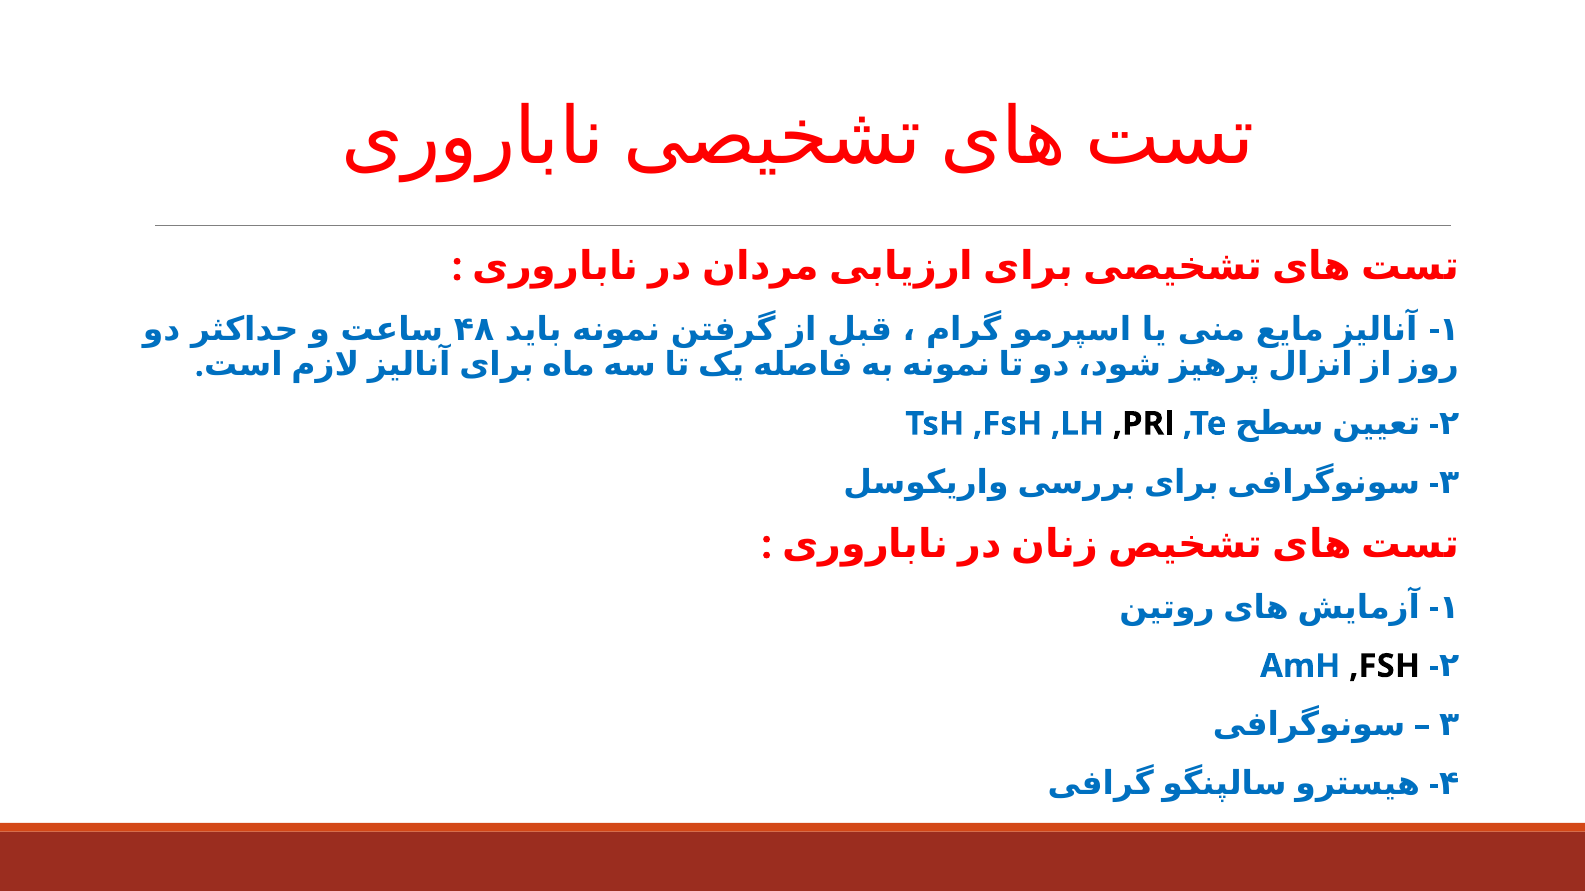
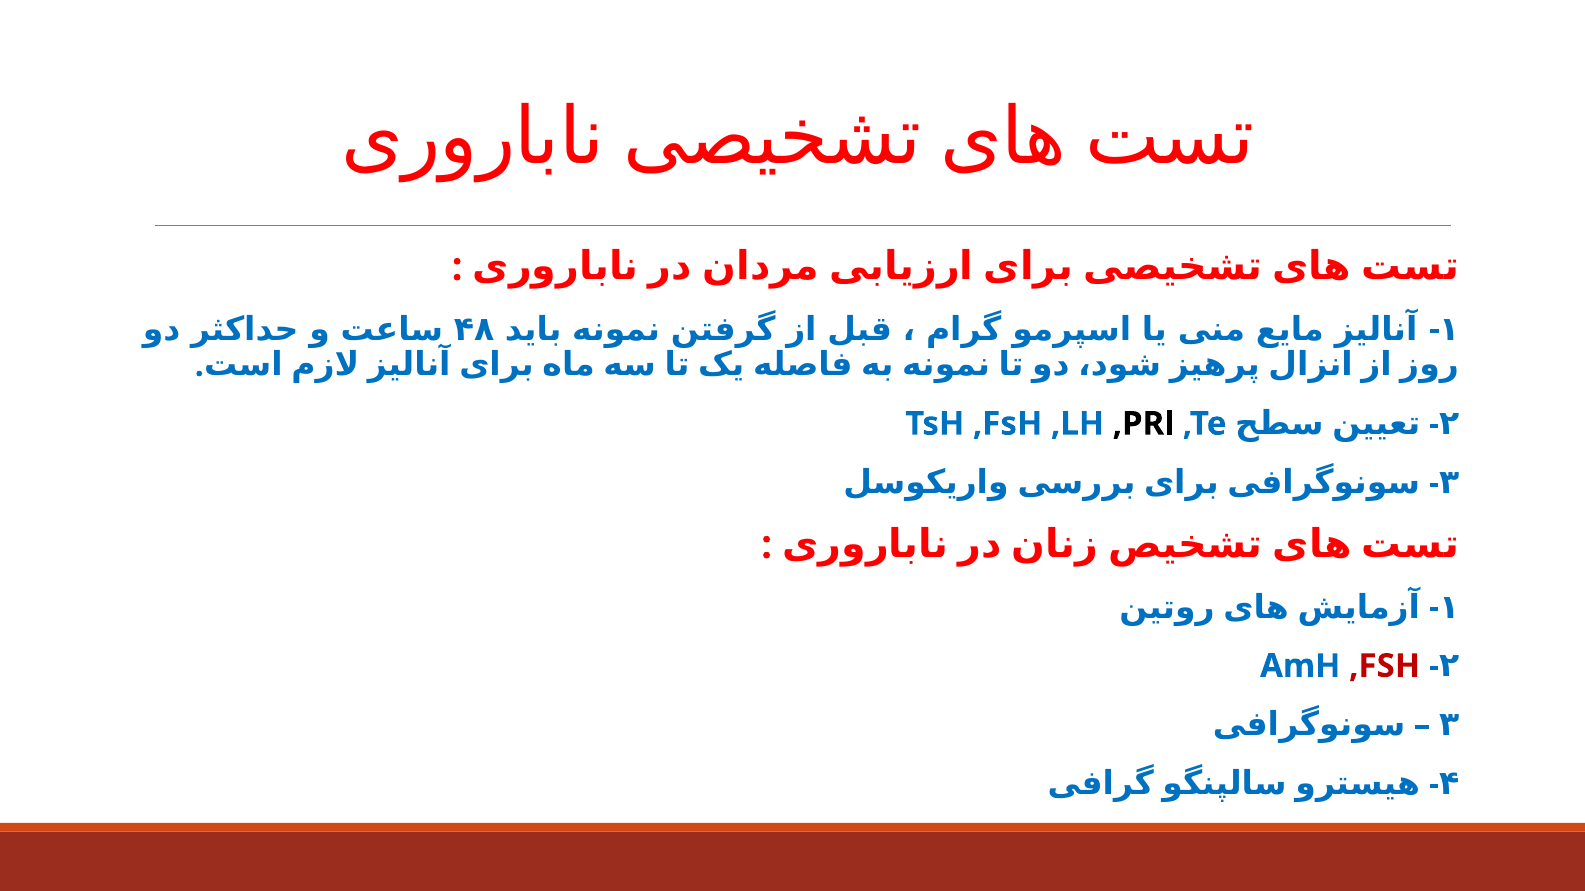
,FSH colour: black -> red (1385, 666)
